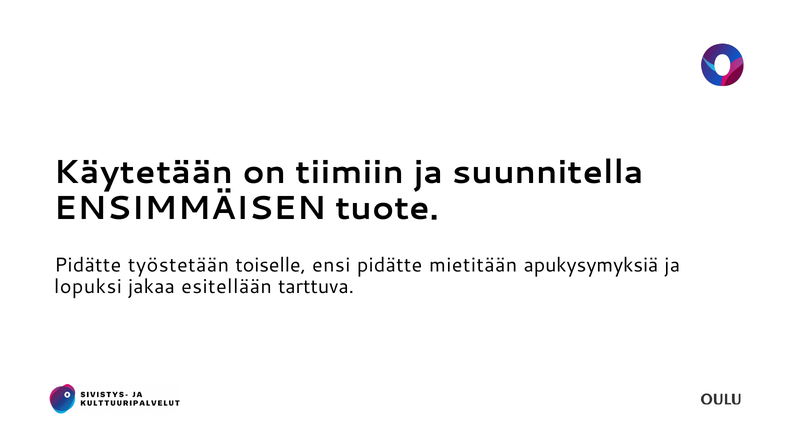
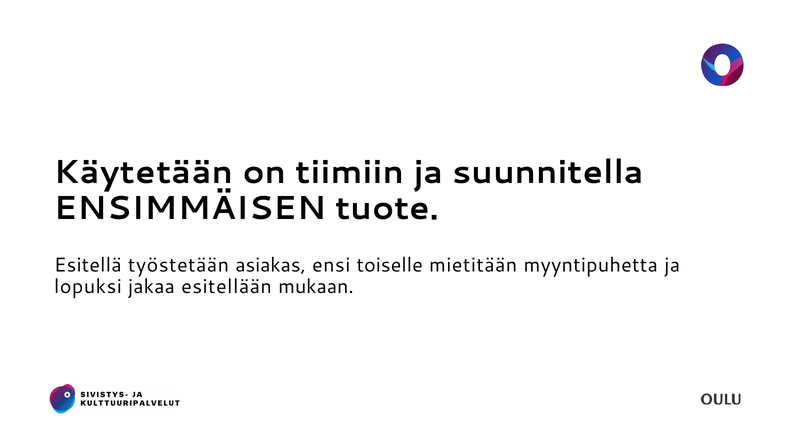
Pidätte: Pidätte -> Esitellä (88, 265)
toiselle: toiselle -> asiakas (271, 265)
ensi pidätte: pidätte -> toiselle (390, 265)
apukysymyksiä: apukysymyksiä -> myyntipuhetta (591, 265)
tarttuva: tarttuva -> mukaan (316, 287)
